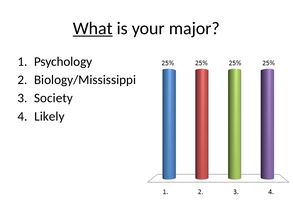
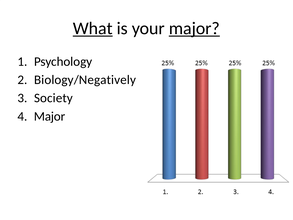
major underline: none -> present (194, 28)
Biology/Mississippi: Biology/Mississippi -> Biology/Negatively (85, 80)
Likely: Likely -> Major (50, 116)
